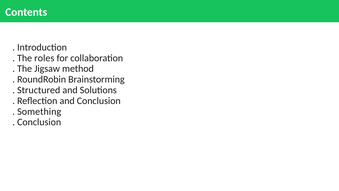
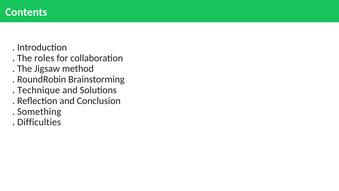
Structured: Structured -> Technique (39, 90)
Conclusion: Conclusion -> Difficulties (39, 122)
